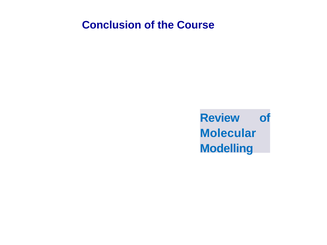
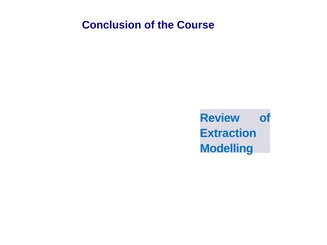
Molecular: Molecular -> Extraction (228, 133)
